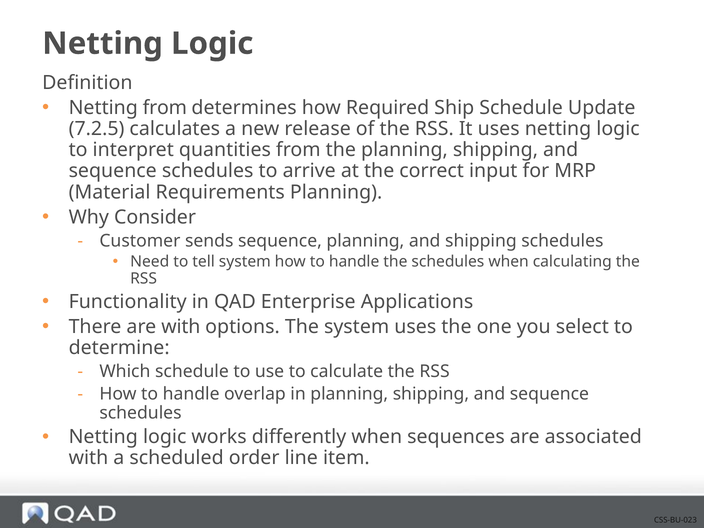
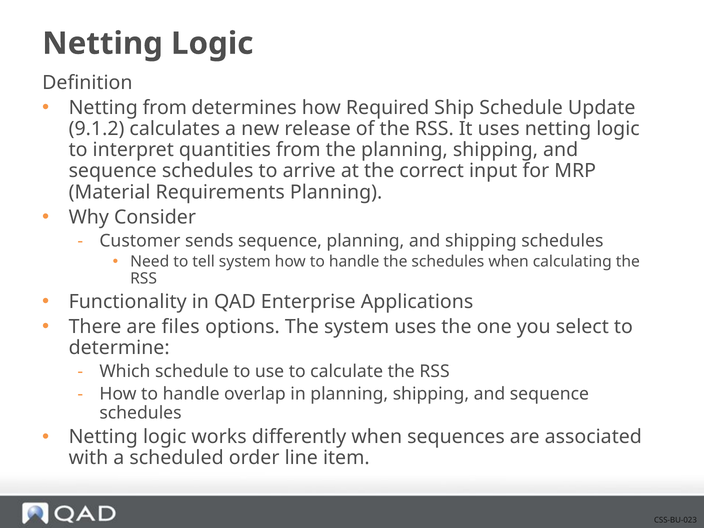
7.2.5: 7.2.5 -> 9.1.2 (97, 129)
are with: with -> files (181, 327)
